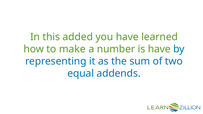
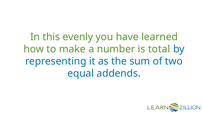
added: added -> evenly (78, 37)
is have: have -> total (159, 49)
